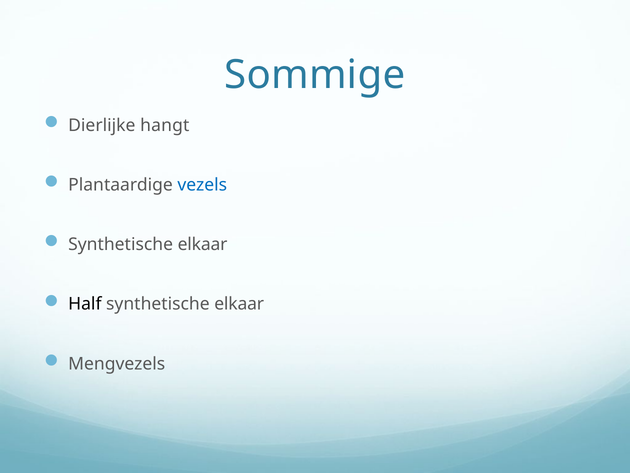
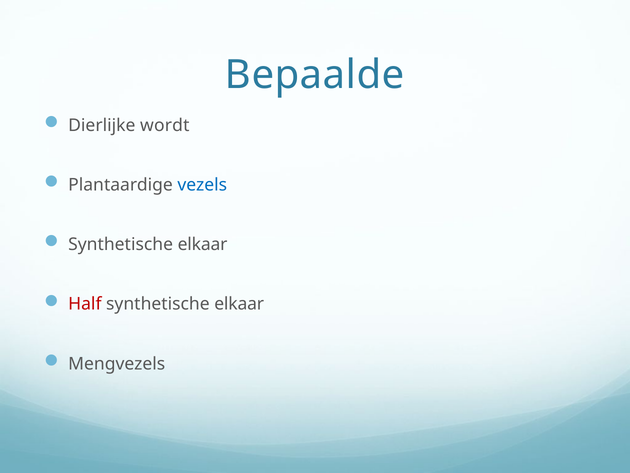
Sommige: Sommige -> Bepaalde (315, 75)
hangt: hangt -> wordt (165, 125)
Half colour: black -> red (85, 304)
